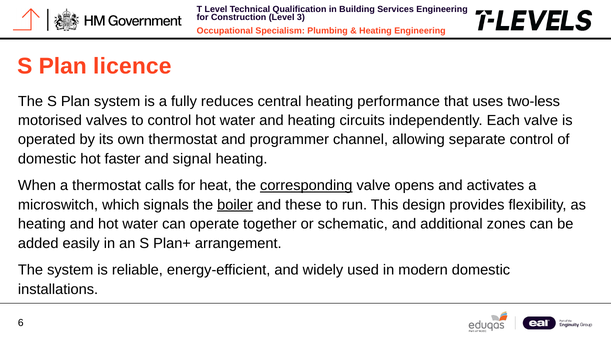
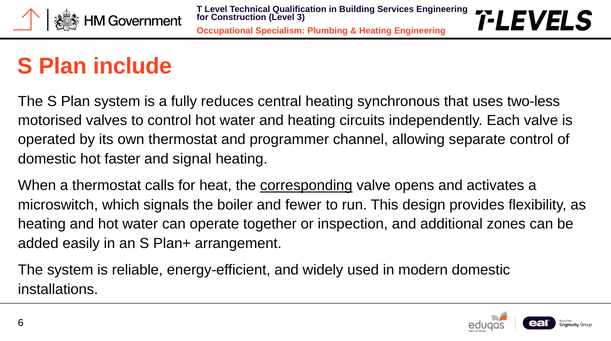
licence: licence -> include (133, 66)
performance: performance -> synchronous (399, 101)
boiler underline: present -> none (235, 205)
these: these -> fewer (303, 205)
schematic: schematic -> inspection (353, 224)
